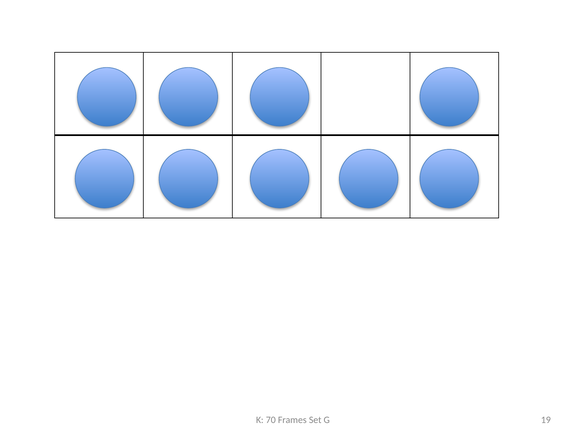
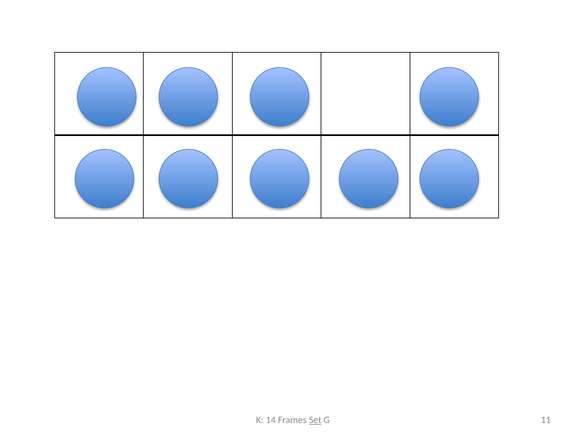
70: 70 -> 14 (271, 420)
Set underline: none -> present (315, 420)
19: 19 -> 11 (546, 420)
